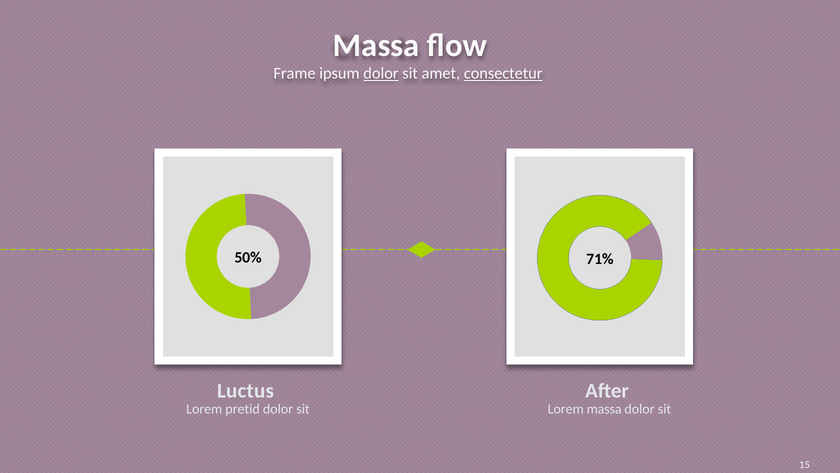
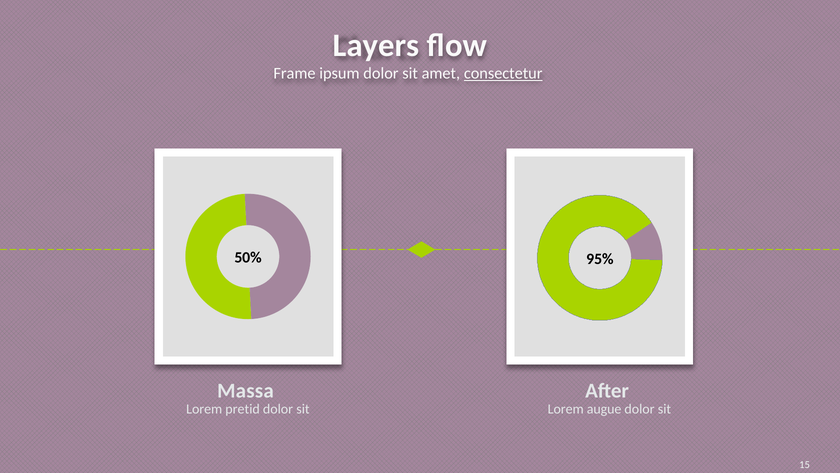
Massa: Massa -> Layers (376, 45)
dolor underline: present -> none (381, 73)
71%: 71% -> 95% (600, 259)
Luctus: Luctus -> Massa (245, 391)
Lorem massa: massa -> augue (604, 409)
